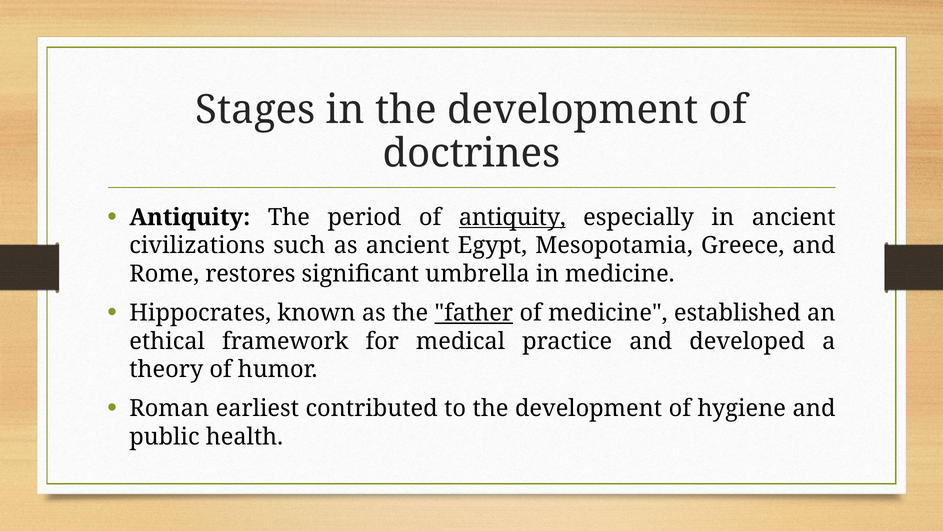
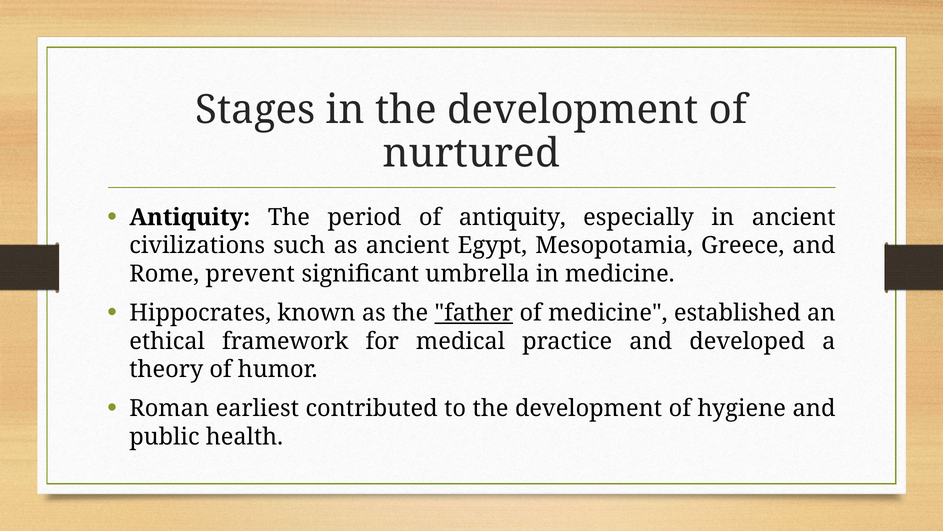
doctrines: doctrines -> nurtured (471, 153)
antiquity underline: present -> none (512, 217)
restores: restores -> prevent (250, 274)
